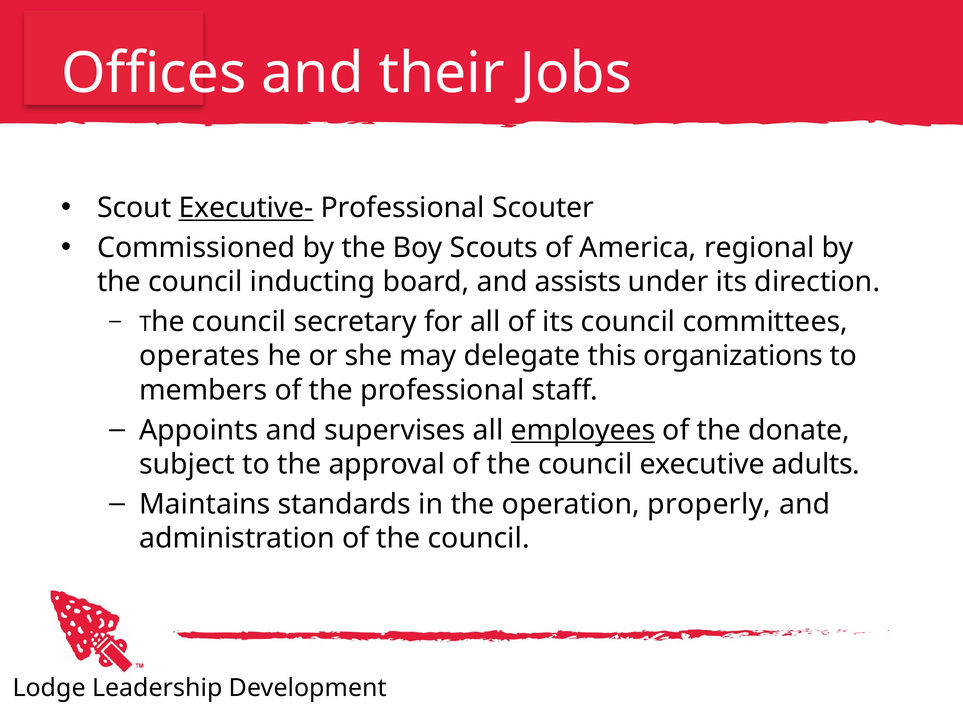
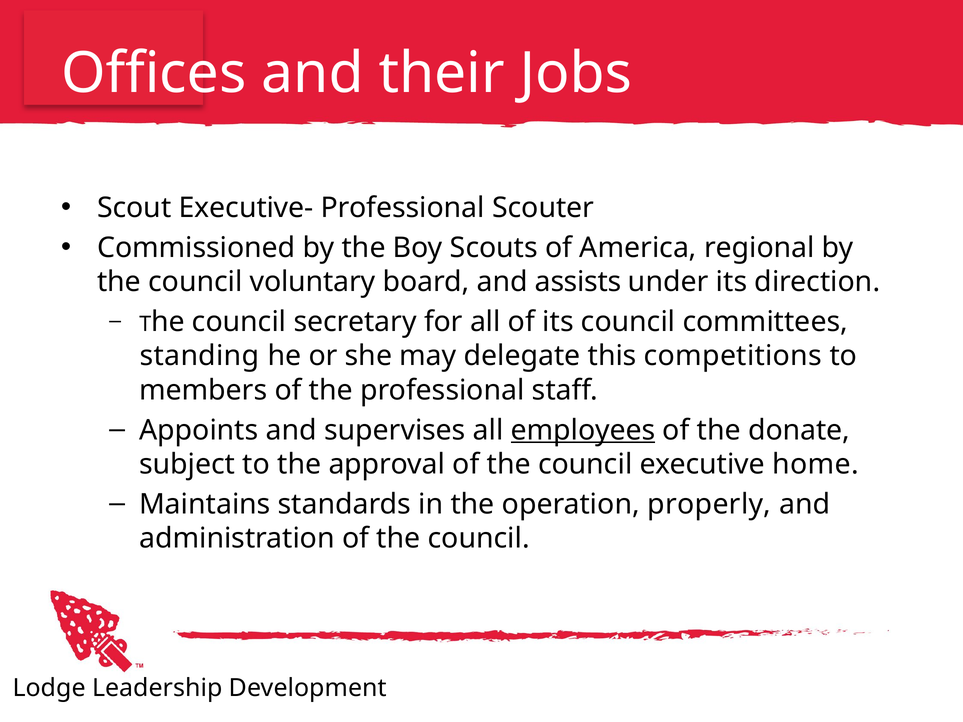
Executive- underline: present -> none (246, 208)
inducting: inducting -> voluntary (313, 282)
operates: operates -> standing (200, 356)
organizations: organizations -> competitions (733, 356)
adults: adults -> home (816, 464)
